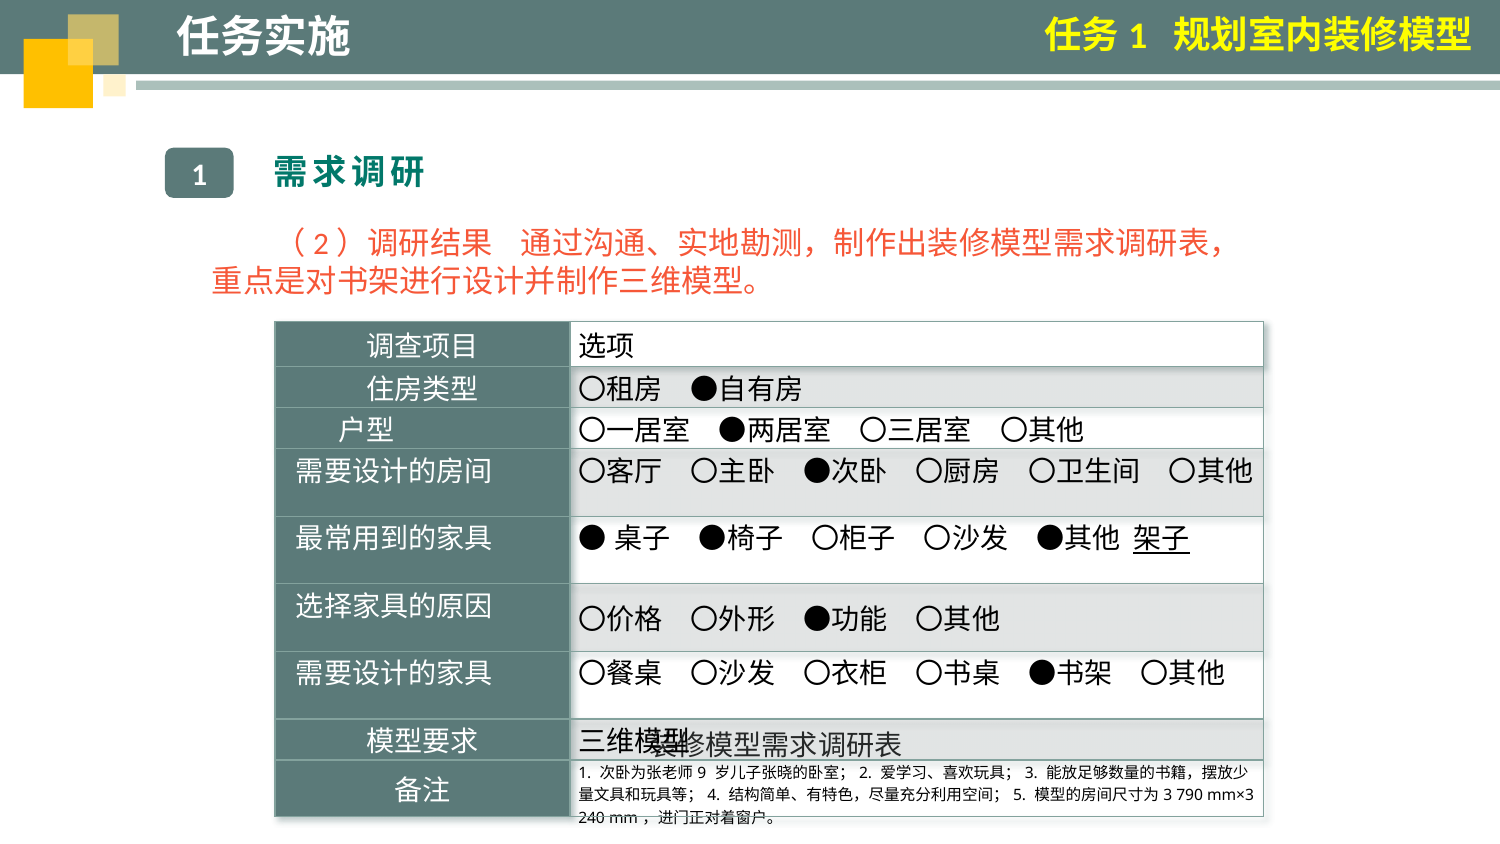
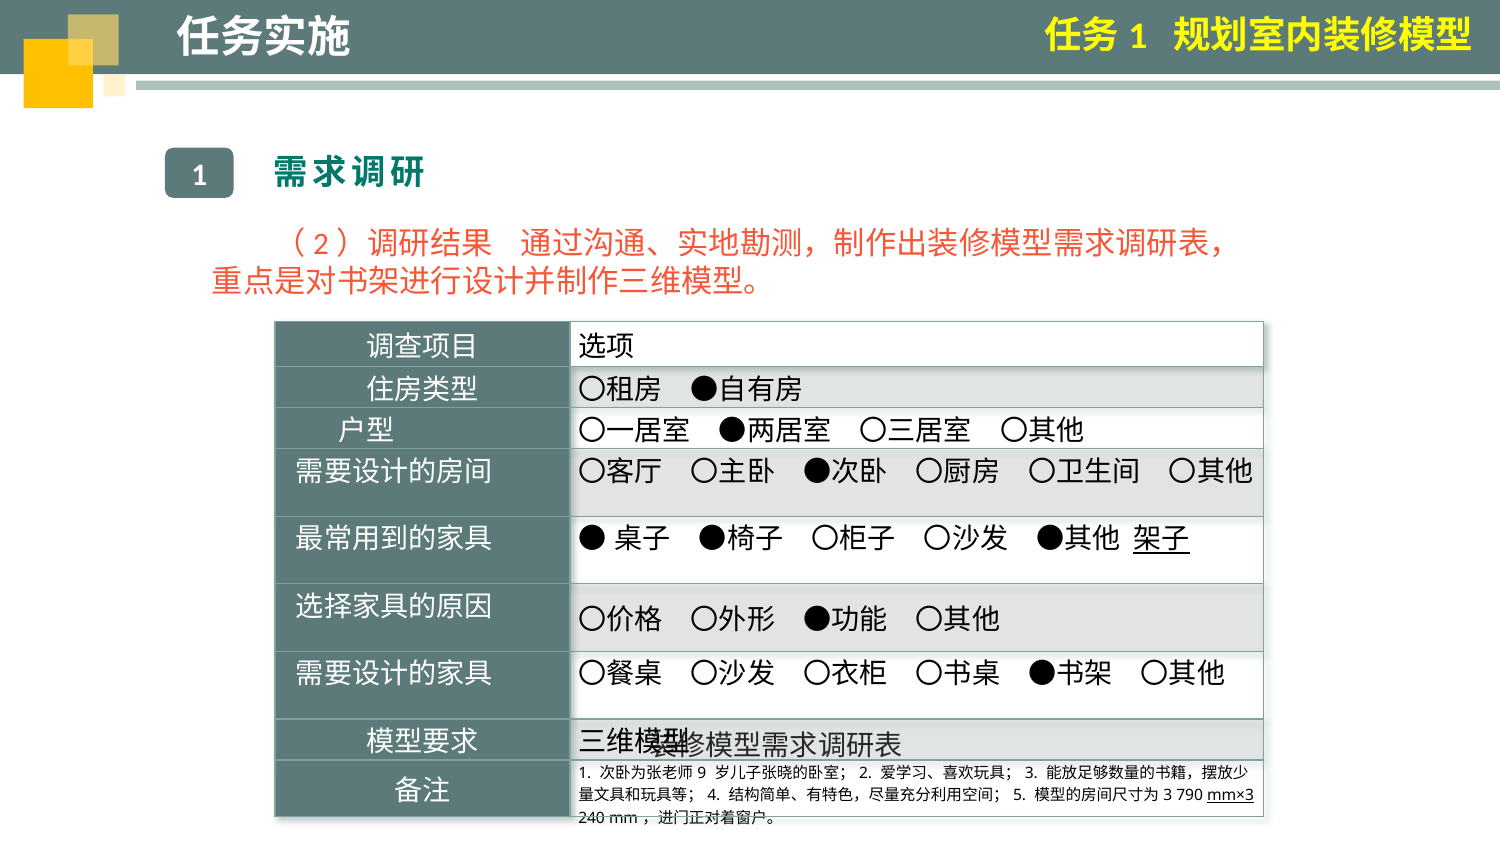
mm×3 underline: none -> present (1231, 795)
